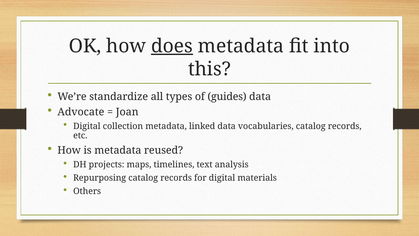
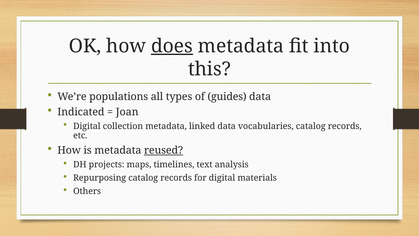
standardize: standardize -> populations (119, 96)
Advocate: Advocate -> Indicated (81, 112)
reused underline: none -> present (164, 150)
